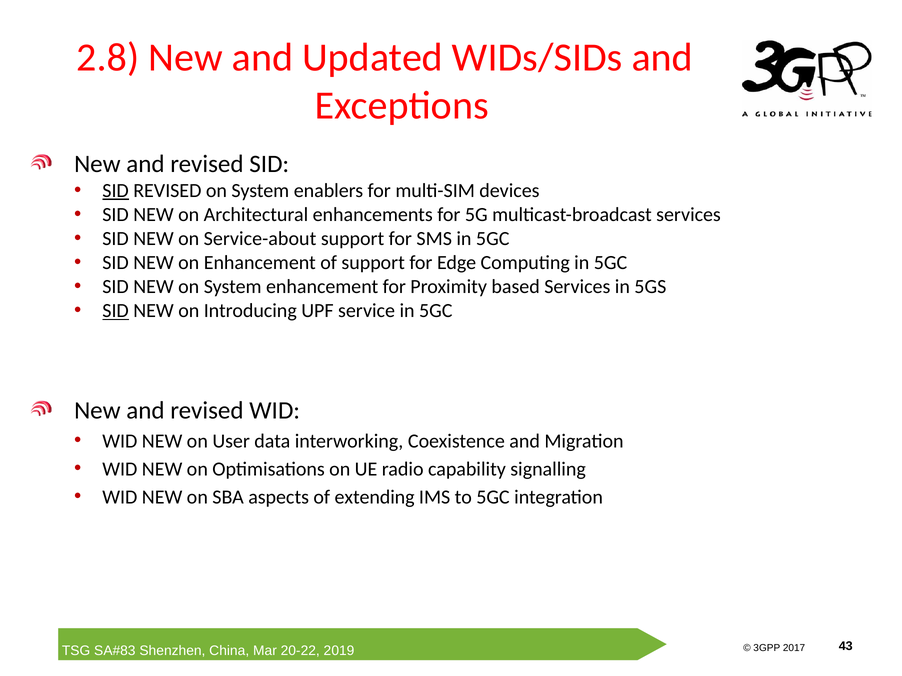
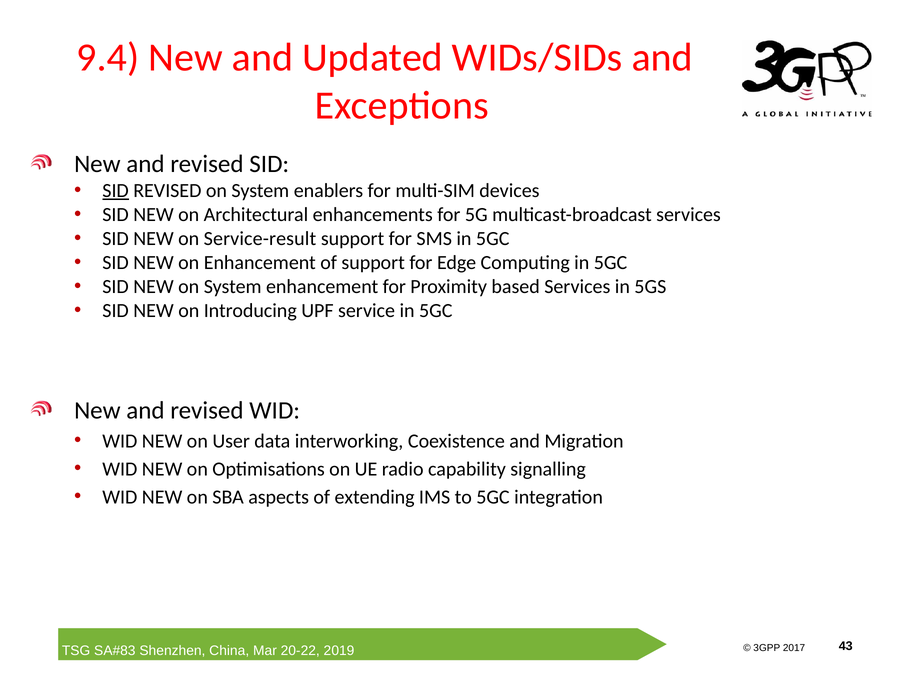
2.8: 2.8 -> 9.4 (108, 58)
Service-about: Service-about -> Service-result (260, 239)
SID underline: present -> none (116, 311)
